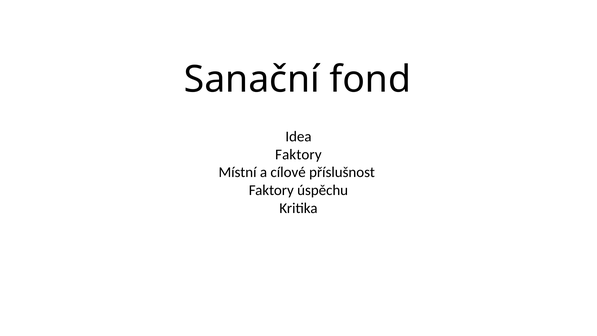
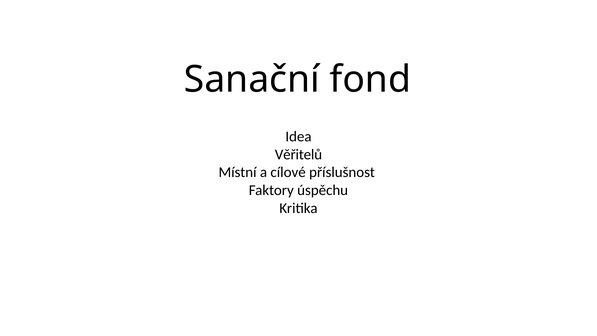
Faktory: Faktory -> Věřitelů (298, 154)
